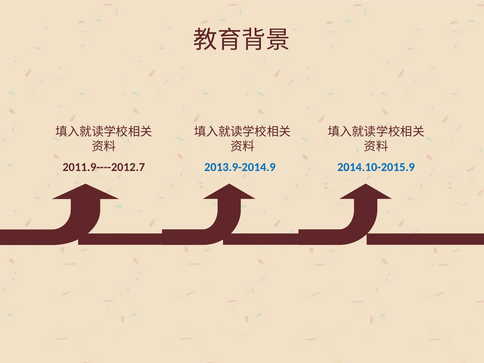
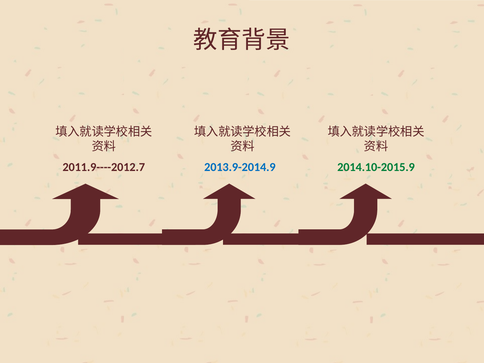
2014.10-2015.9 colour: blue -> green (376, 167)
